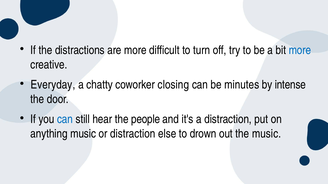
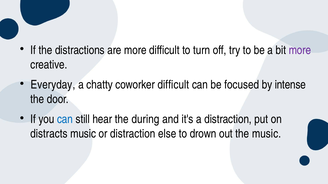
more colour: blue -> purple (300, 50)
coworker closing: closing -> difficult (173, 85)
minutes: minutes -> focused (242, 85)
people: people -> during (145, 120)
anything: anything -> distracts (49, 134)
